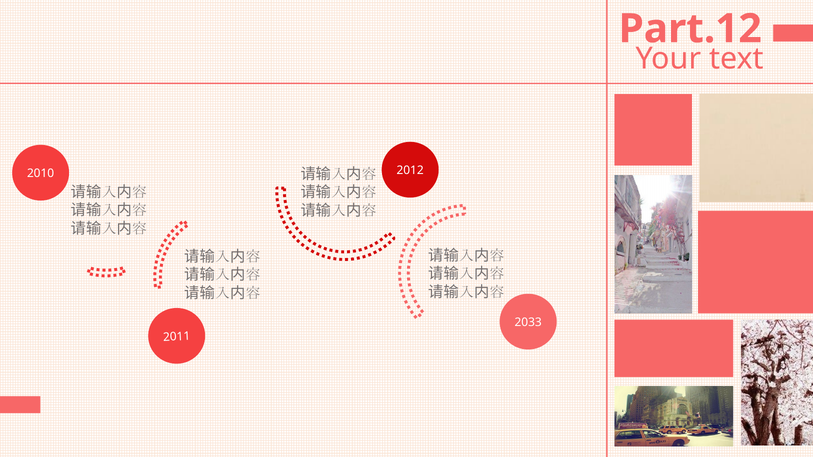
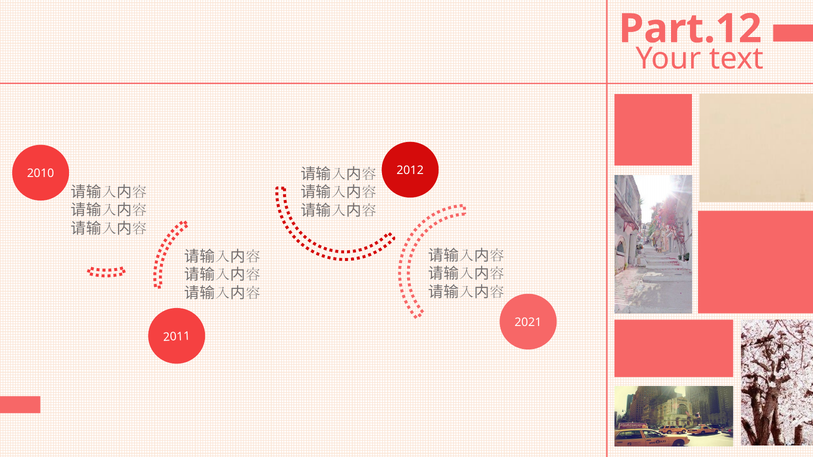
2033: 2033 -> 2021 (528, 323)
